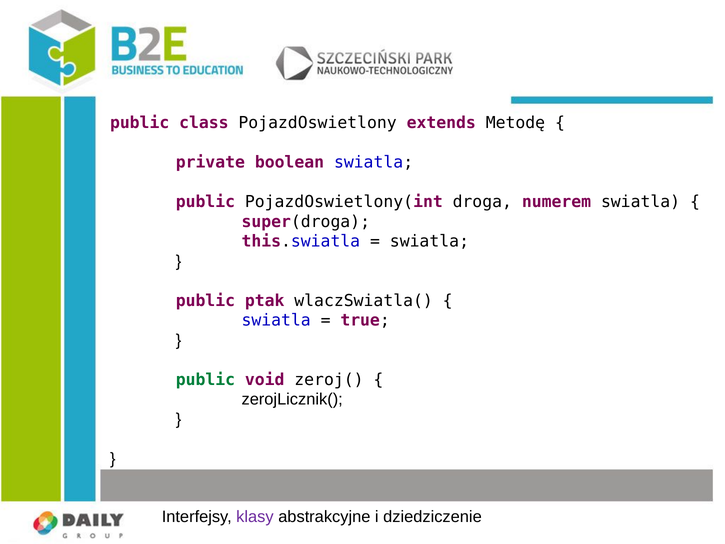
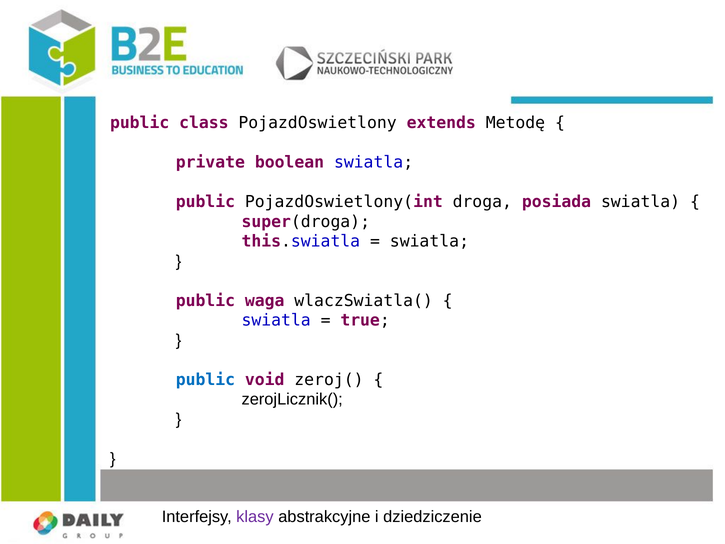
numerem: numerem -> posiada (556, 202)
ptak: ptak -> waga (265, 301)
public colour: green -> blue (205, 379)
